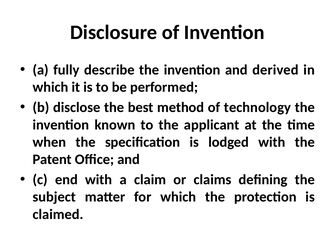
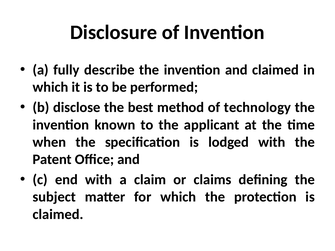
and derived: derived -> claimed (276, 70)
